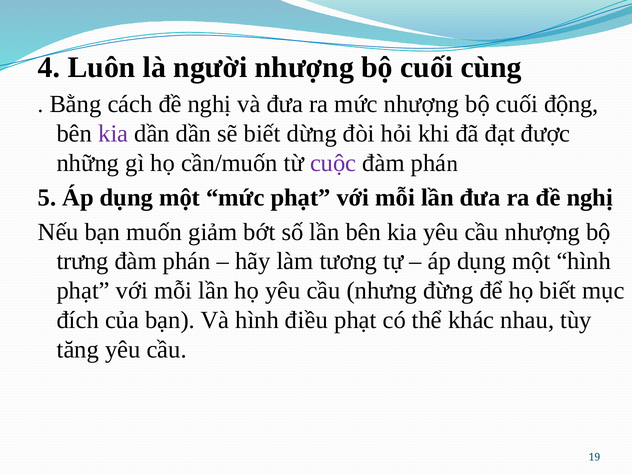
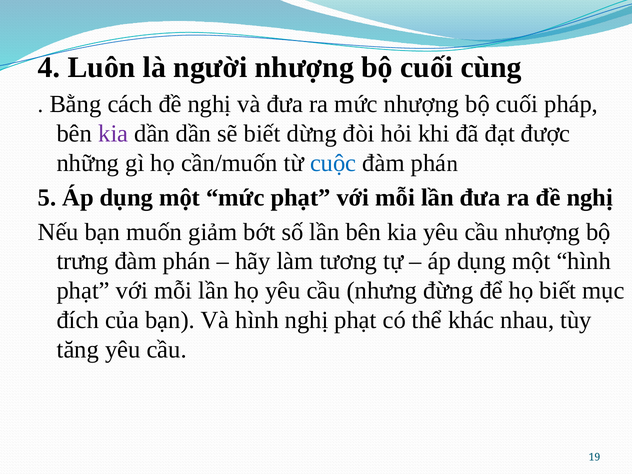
động: động -> pháp (571, 104)
cuộc colour: purple -> blue (333, 163)
hình điều: điều -> nghị (307, 320)
